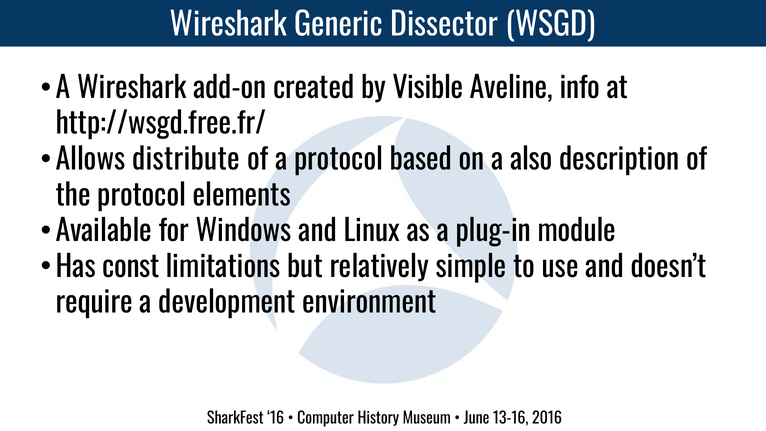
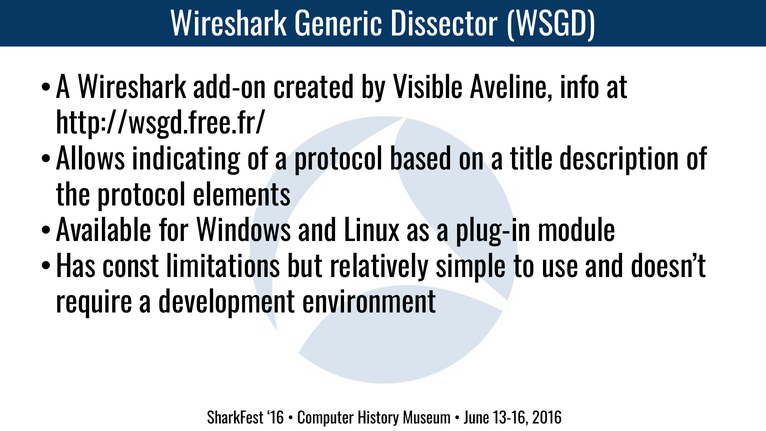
distribute: distribute -> indicating (186, 160)
also: also -> title (531, 160)
